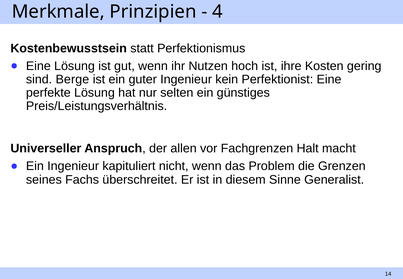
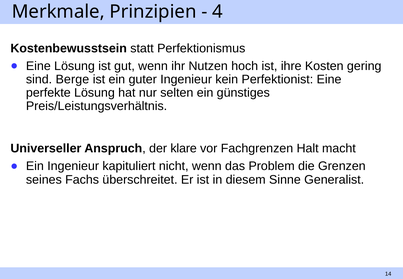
allen: allen -> klare (184, 148)
